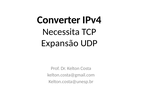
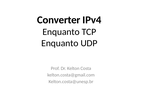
Necessita: Necessita -> Enquanto (61, 32)
Expansão: Expansão -> Enquanto (60, 43)
